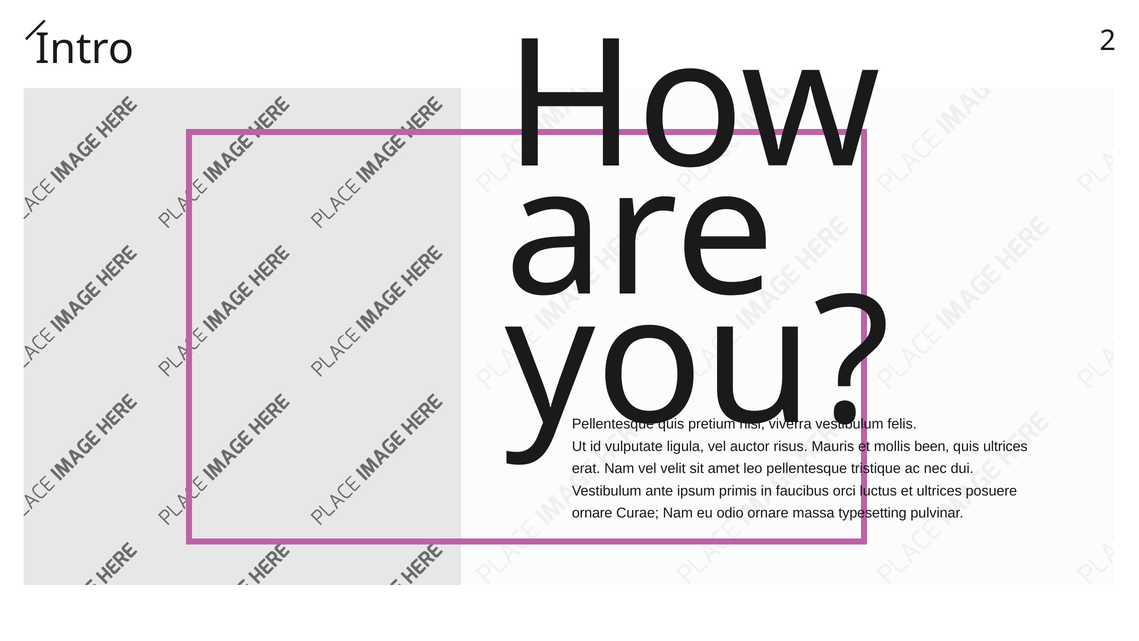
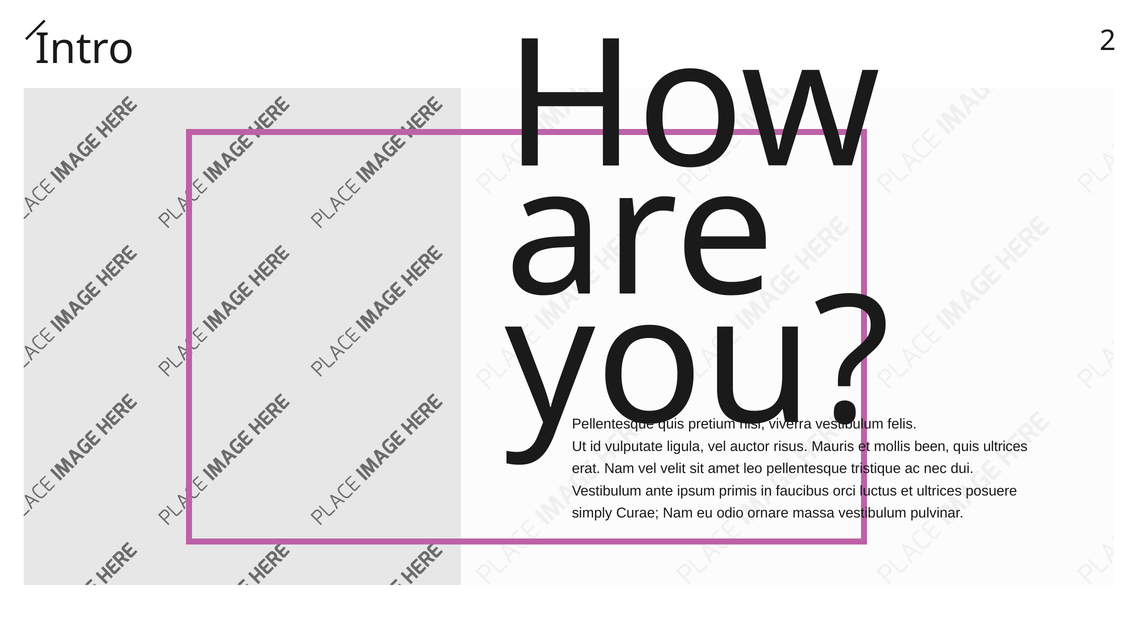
ornare: ornare -> simply (592, 513)
massa typesetting: typesetting -> vestibulum (872, 513)
